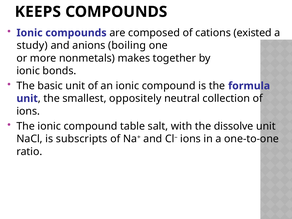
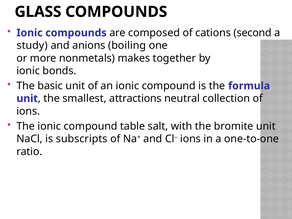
KEEPS: KEEPS -> GLASS (38, 12)
existed: existed -> second (253, 33)
oppositely: oppositely -> attractions (135, 99)
dissolve: dissolve -> bromite (234, 126)
